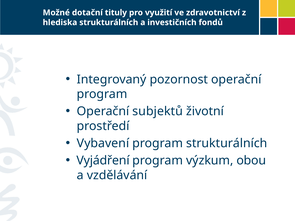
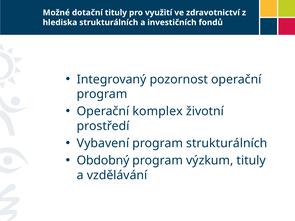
subjektů: subjektů -> komplex (158, 111)
Vyjádření: Vyjádření -> Obdobný (103, 161)
výzkum obou: obou -> tituly (251, 161)
